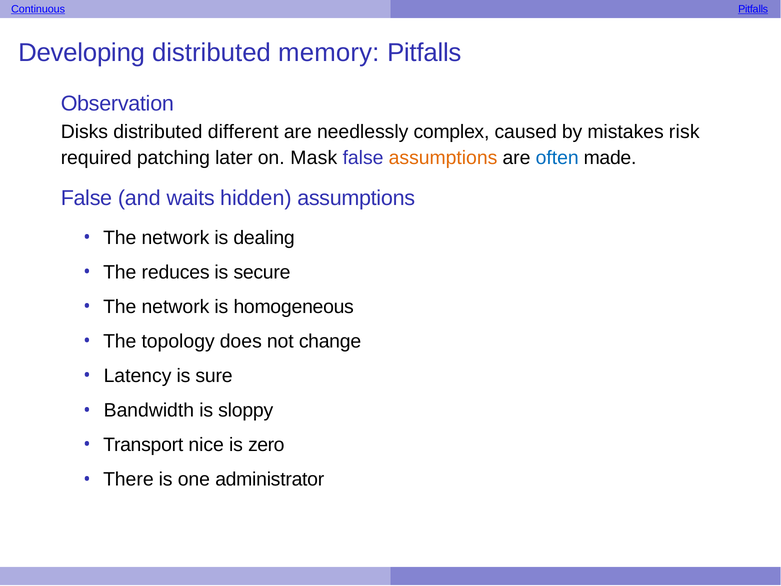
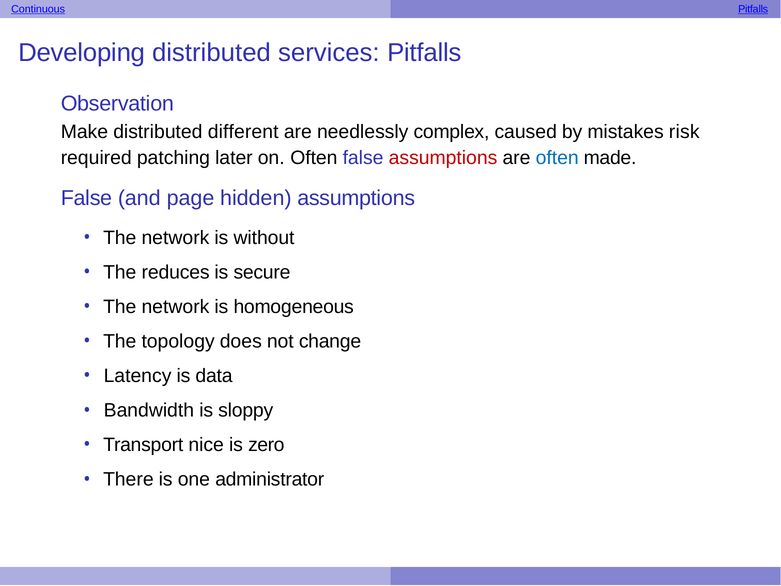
memory: memory -> services (329, 53)
Disks: Disks -> Make (84, 132)
on Mask: Mask -> Often (314, 158)
assumptions colour: orange -> red (443, 158)
waits: waits -> page (191, 198)
dealing: dealing -> without (264, 238)
sure: sure -> data (214, 376)
